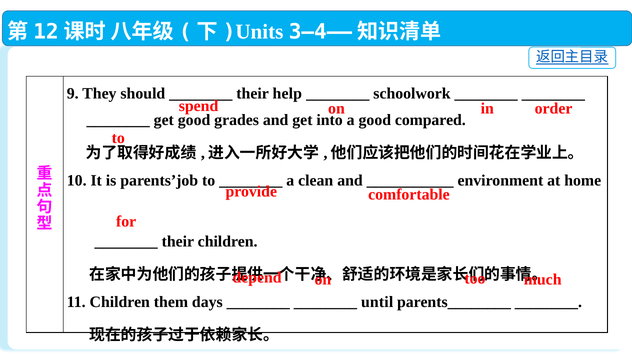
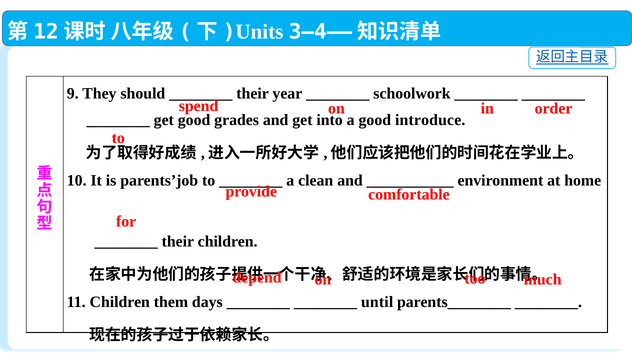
help: help -> year (287, 94)
compared: compared -> introduce (430, 120)
